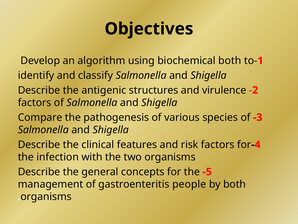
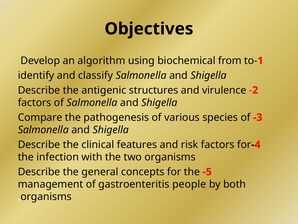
biochemical both: both -> from (230, 61)
